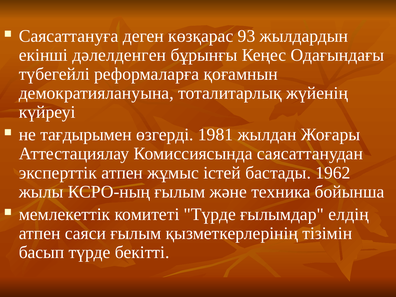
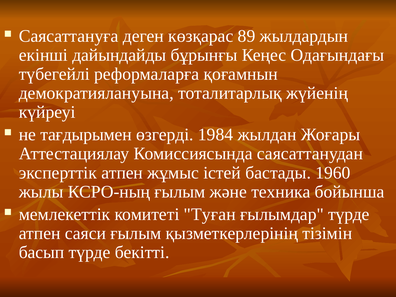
93: 93 -> 89 (247, 36)
дәлелденген: дәлелденген -> дайындайды (119, 55)
1981: 1981 -> 1984 (216, 135)
1962: 1962 -> 1960 (333, 173)
комитеті Түрде: Түрде -> Туған (210, 214)
ғылымдар елдің: елдің -> түрде (349, 214)
